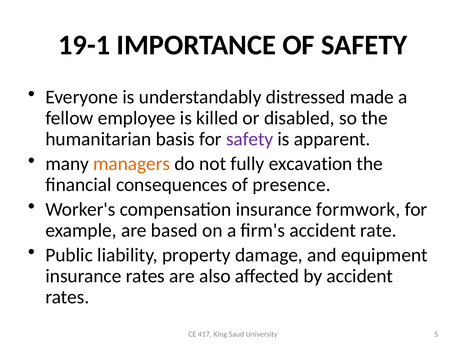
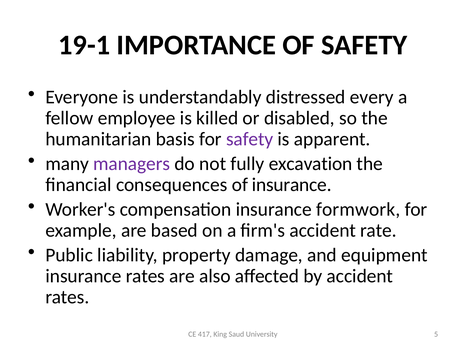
made: made -> every (372, 97)
managers colour: orange -> purple (132, 164)
of presence: presence -> insurance (292, 184)
